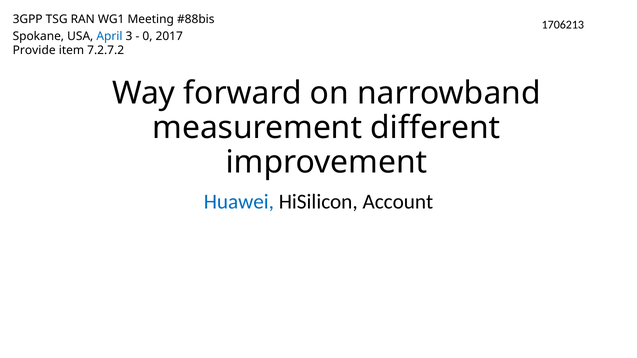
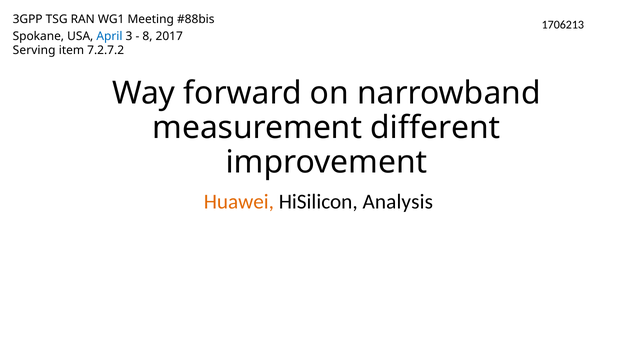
0: 0 -> 8 (147, 36)
Provide: Provide -> Serving (34, 51)
Huawei colour: blue -> orange (239, 202)
Account: Account -> Analysis (398, 202)
